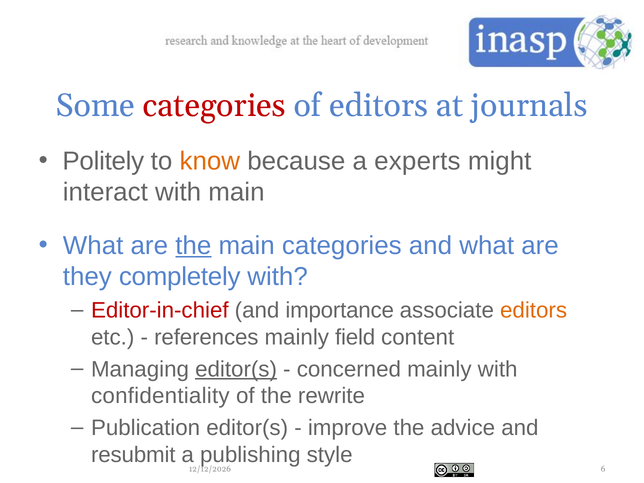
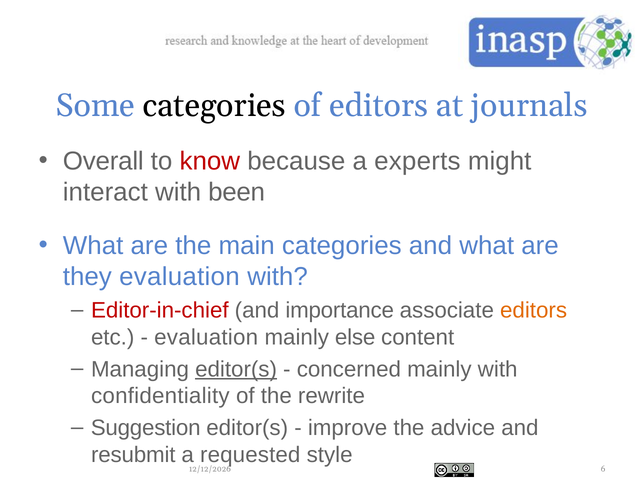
categories colour: red -> black (214, 106)
Politely: Politely -> Overall (103, 161)
know colour: orange -> red (210, 161)
with main: main -> been (237, 192)
the underline: present -> none (193, 246)
they completely: completely -> evaluation (179, 277)
references: references -> evaluation (206, 337)
field: field -> else (355, 337)
Publication: Publication -> Suggestion (146, 428)
publishing: publishing -> requested (250, 455)
